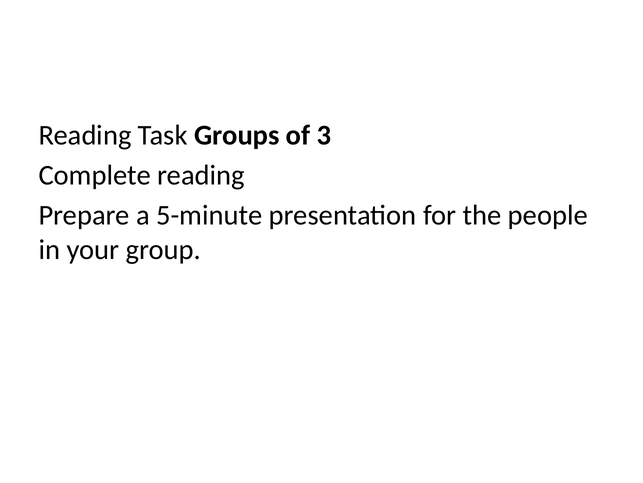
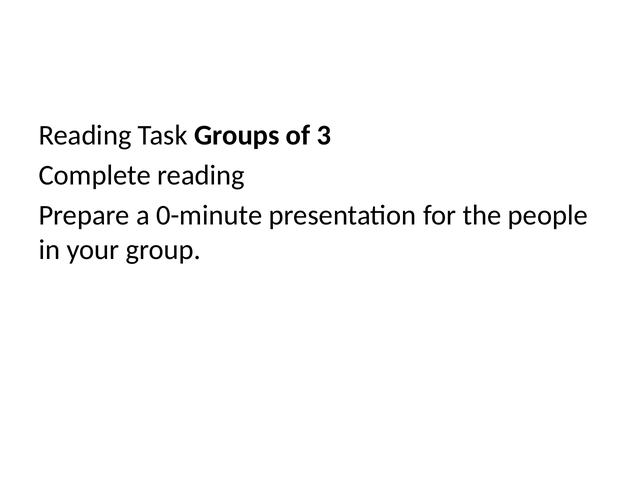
5-minute: 5-minute -> 0-minute (209, 215)
